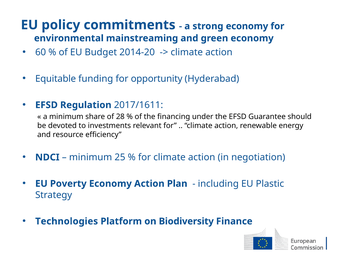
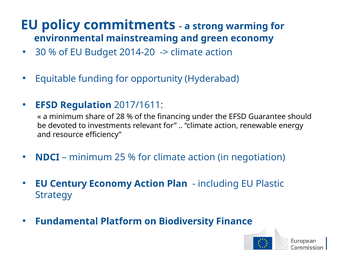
strong economy: economy -> warming (247, 26)
60: 60 -> 30 (41, 52)
Poverty: Poverty -> Century (68, 184)
Technologies: Technologies -> Fundamental (67, 222)
